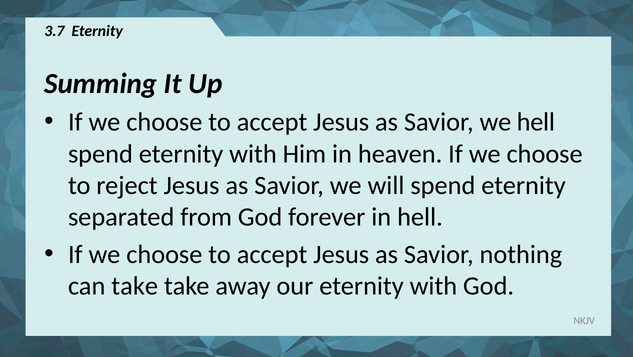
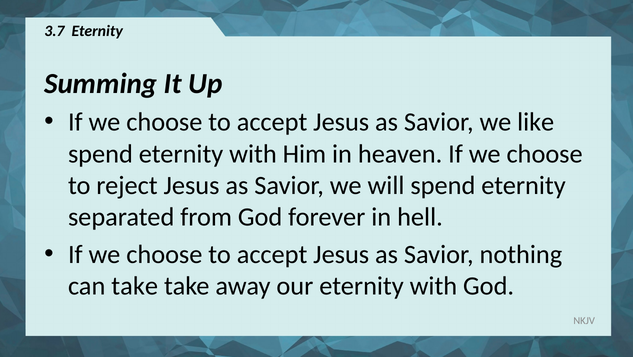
we hell: hell -> like (536, 122)
